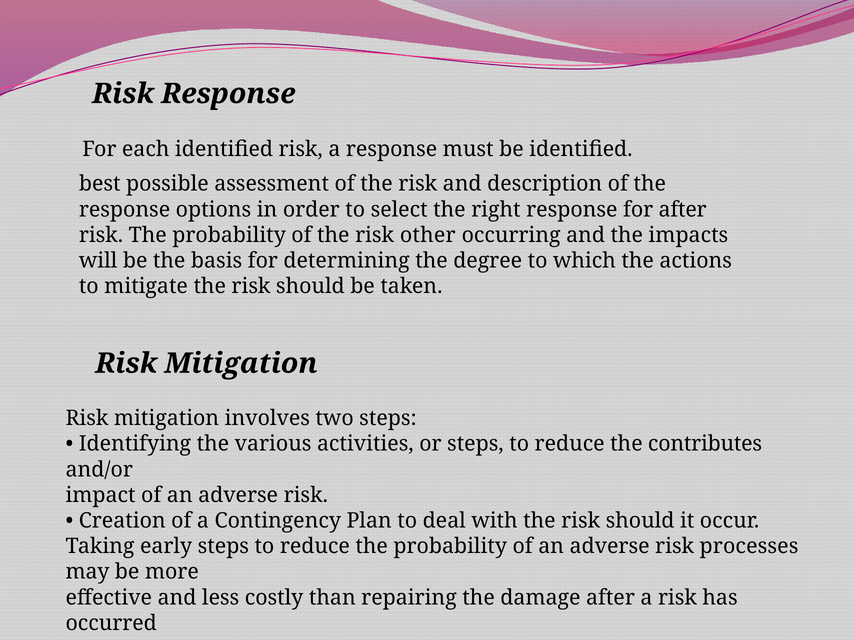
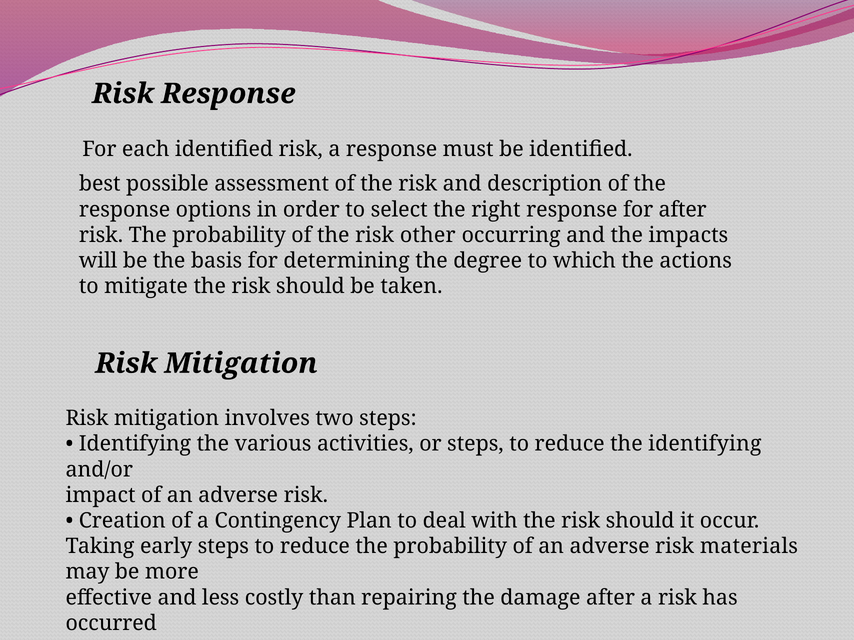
the contributes: contributes -> identifying (705, 444)
processes: processes -> materials (749, 547)
